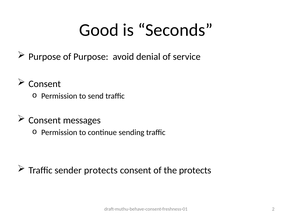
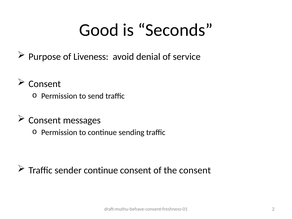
of Purpose: Purpose -> Liveness (91, 57)
sender protects: protects -> continue (101, 170)
the protects: protects -> consent (195, 170)
